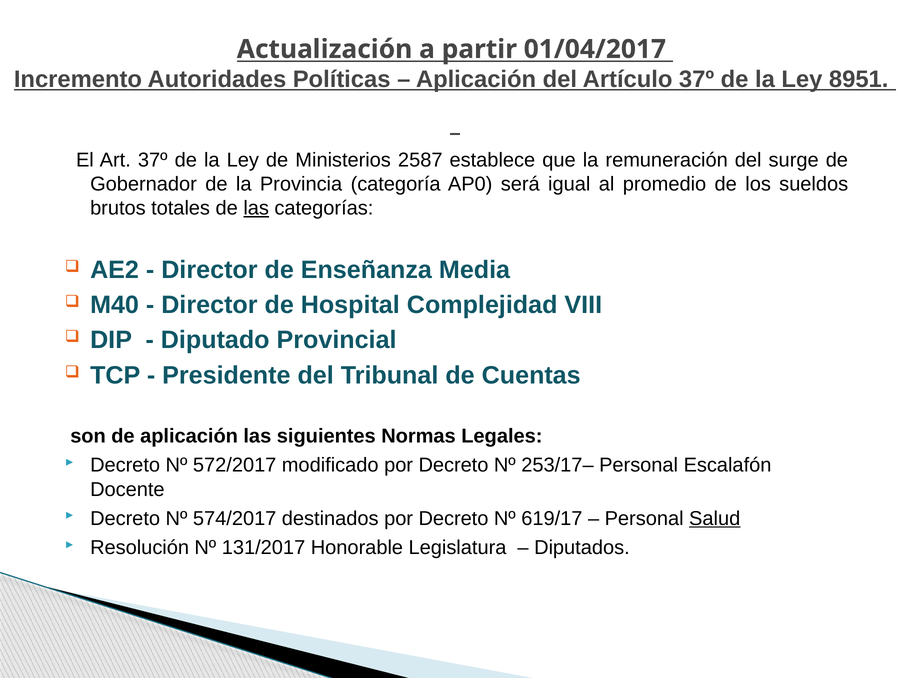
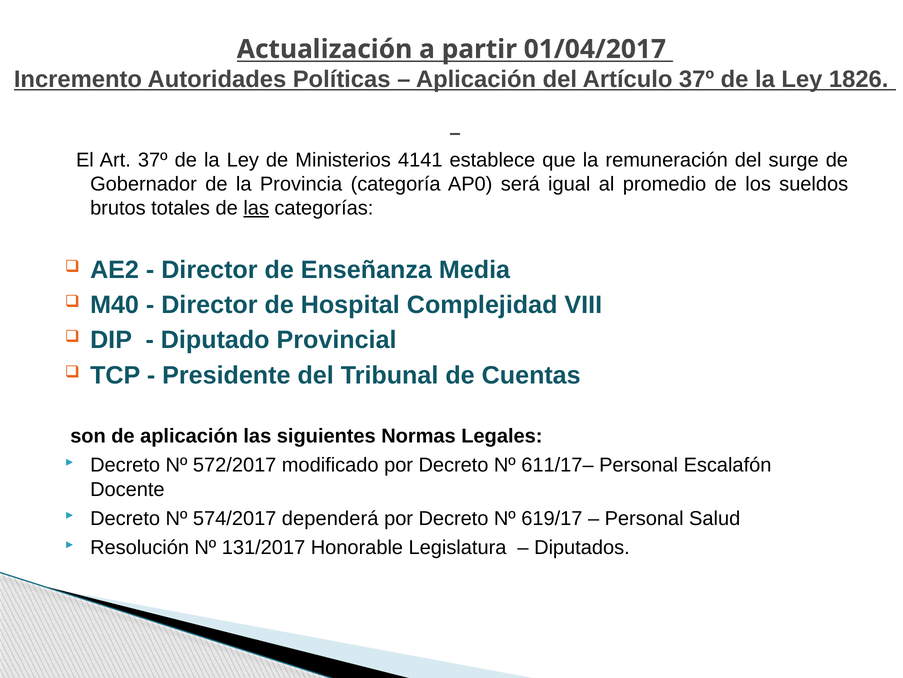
8951: 8951 -> 1826 (859, 79)
2587: 2587 -> 4141 (420, 160)
253/17–: 253/17– -> 611/17– (557, 465)
destinados: destinados -> dependerá (330, 518)
Salud underline: present -> none (715, 518)
